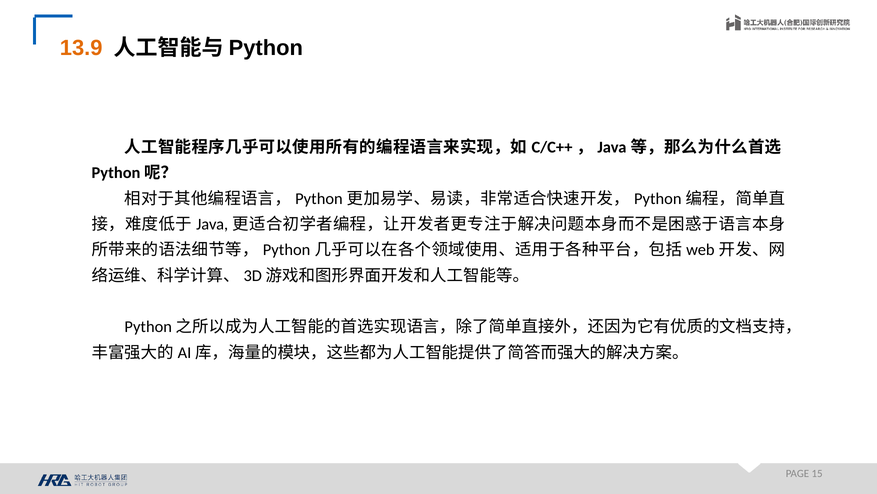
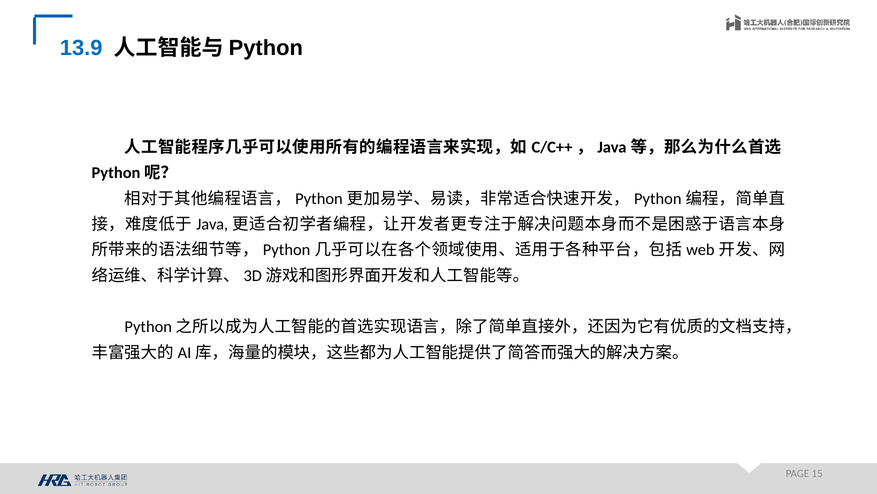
13.9 colour: orange -> blue (81, 48)
